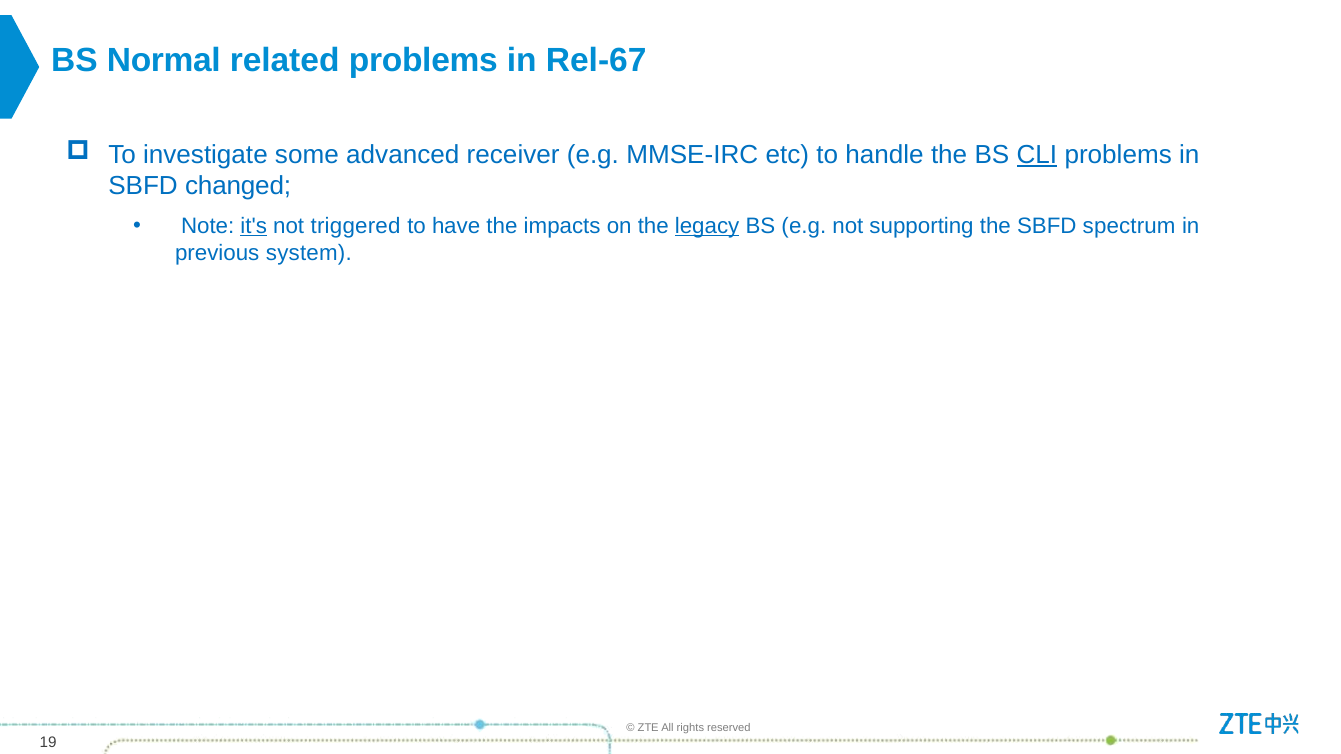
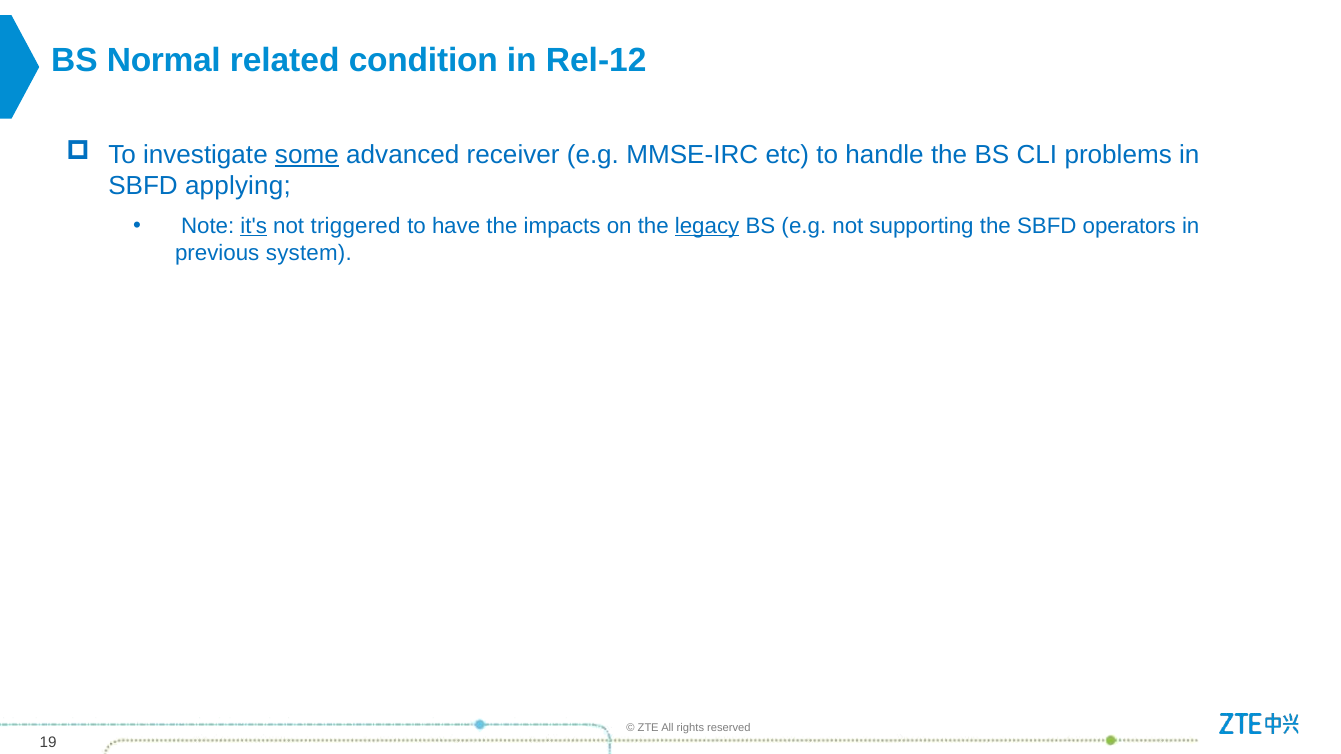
related problems: problems -> condition (423, 60)
Rel-67: Rel-67 -> Rel-12 (596, 60)
some underline: none -> present (307, 155)
CLI underline: present -> none (1037, 155)
changed: changed -> applying (238, 186)
spectrum: spectrum -> operators (1129, 226)
